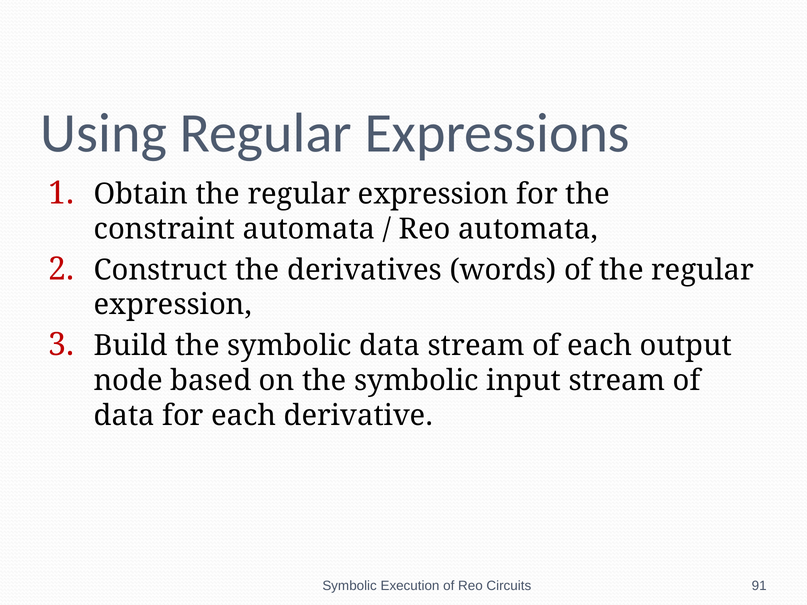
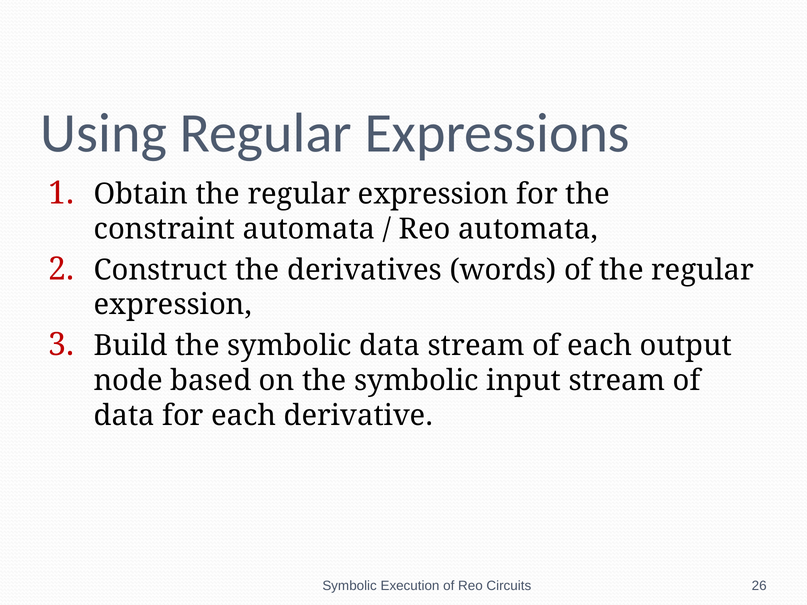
91: 91 -> 26 (759, 586)
